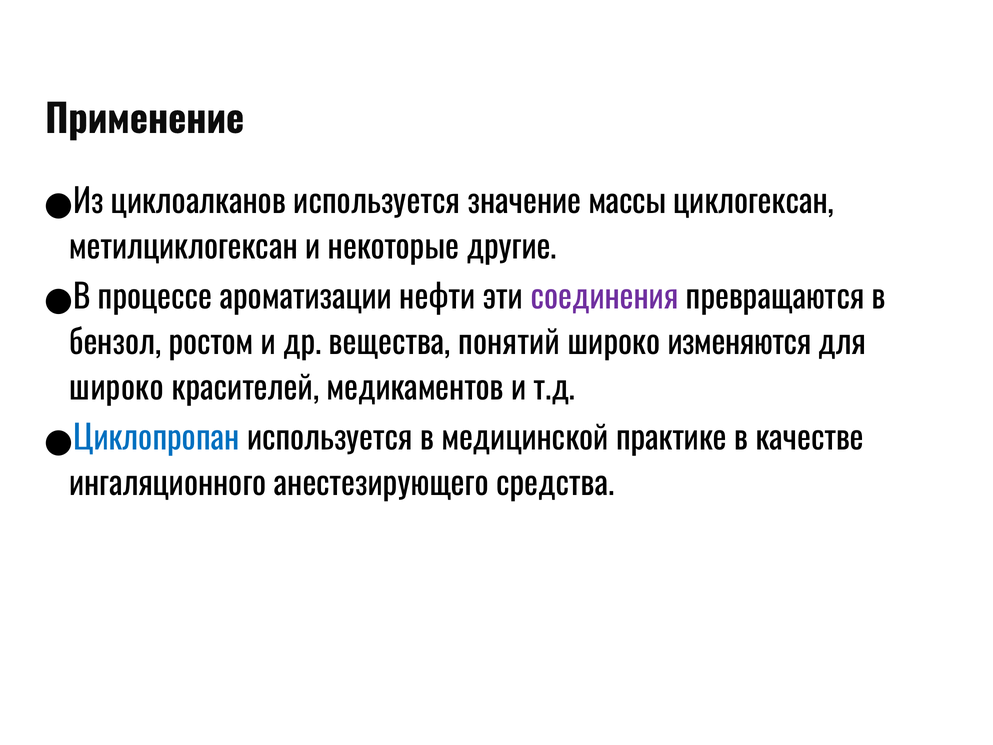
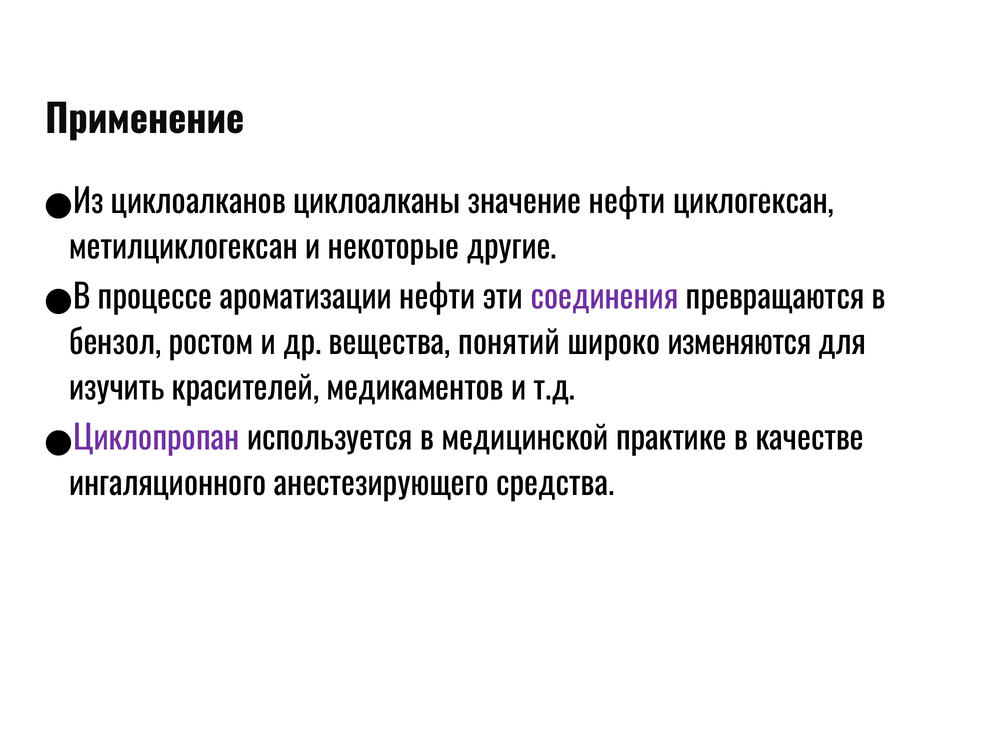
циклоалканов используется: используется -> циклоалканы (377, 202)
значение массы: массы -> нефти (627, 202)
широко: широко -> изучить (117, 389)
Циклопропан colour: blue -> purple (156, 439)
